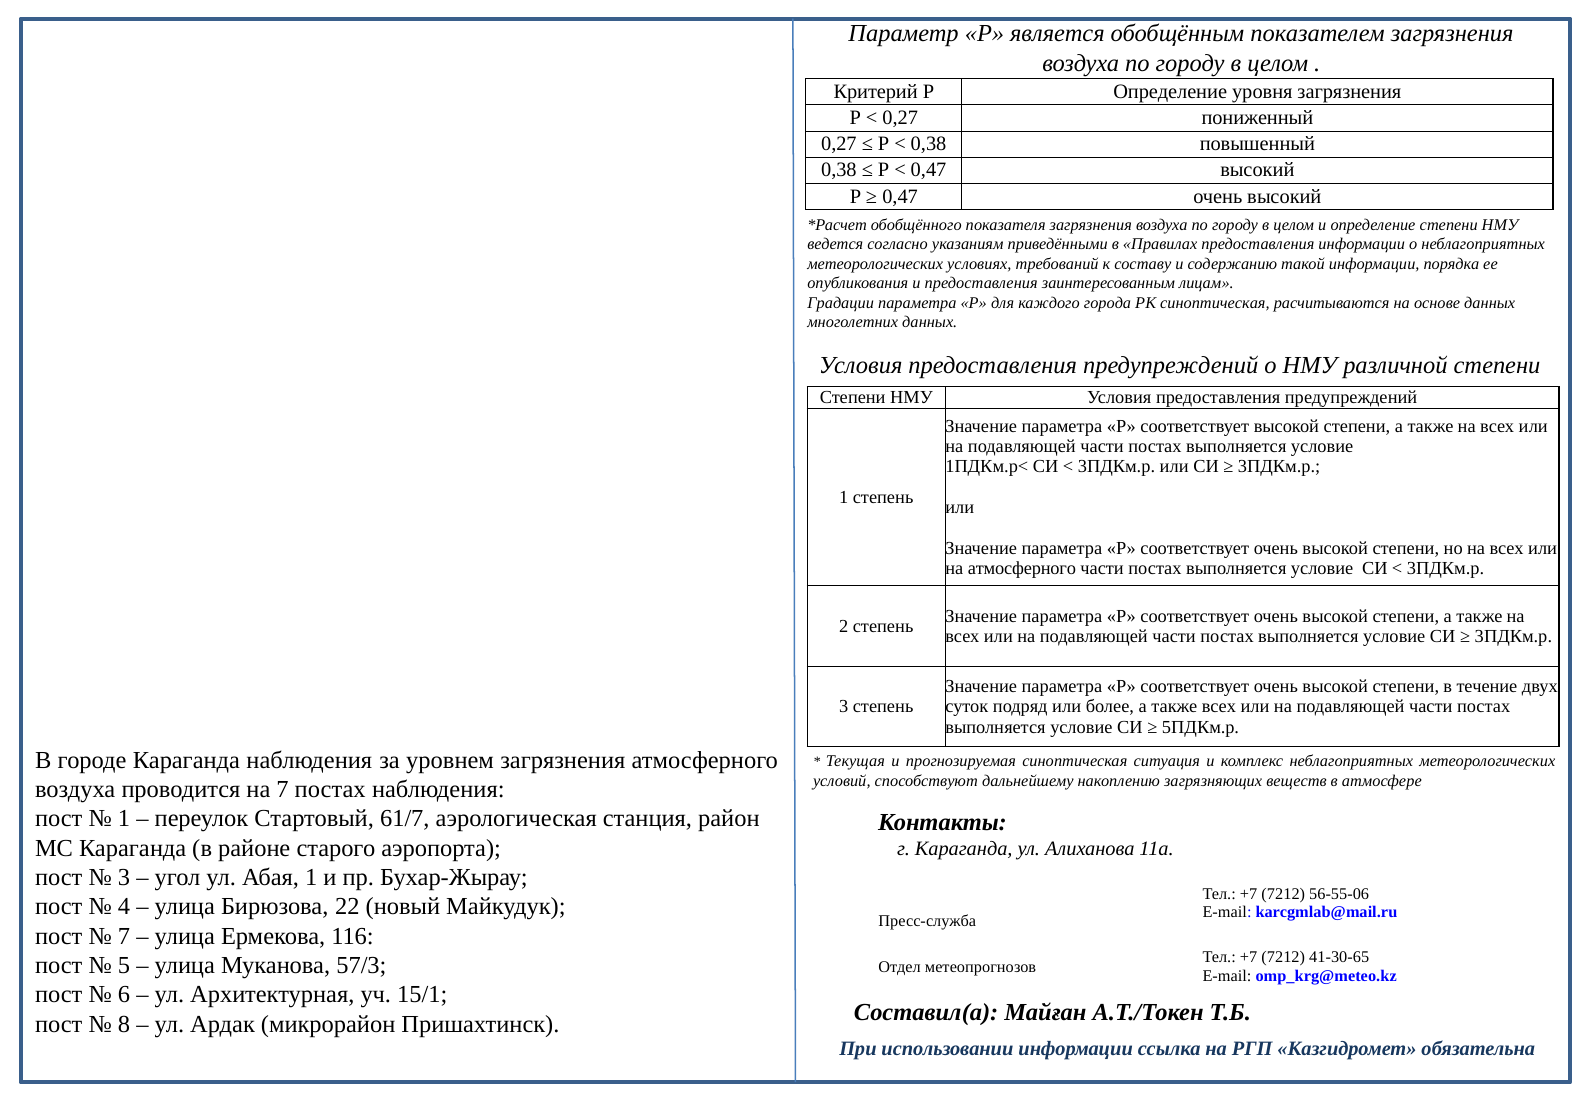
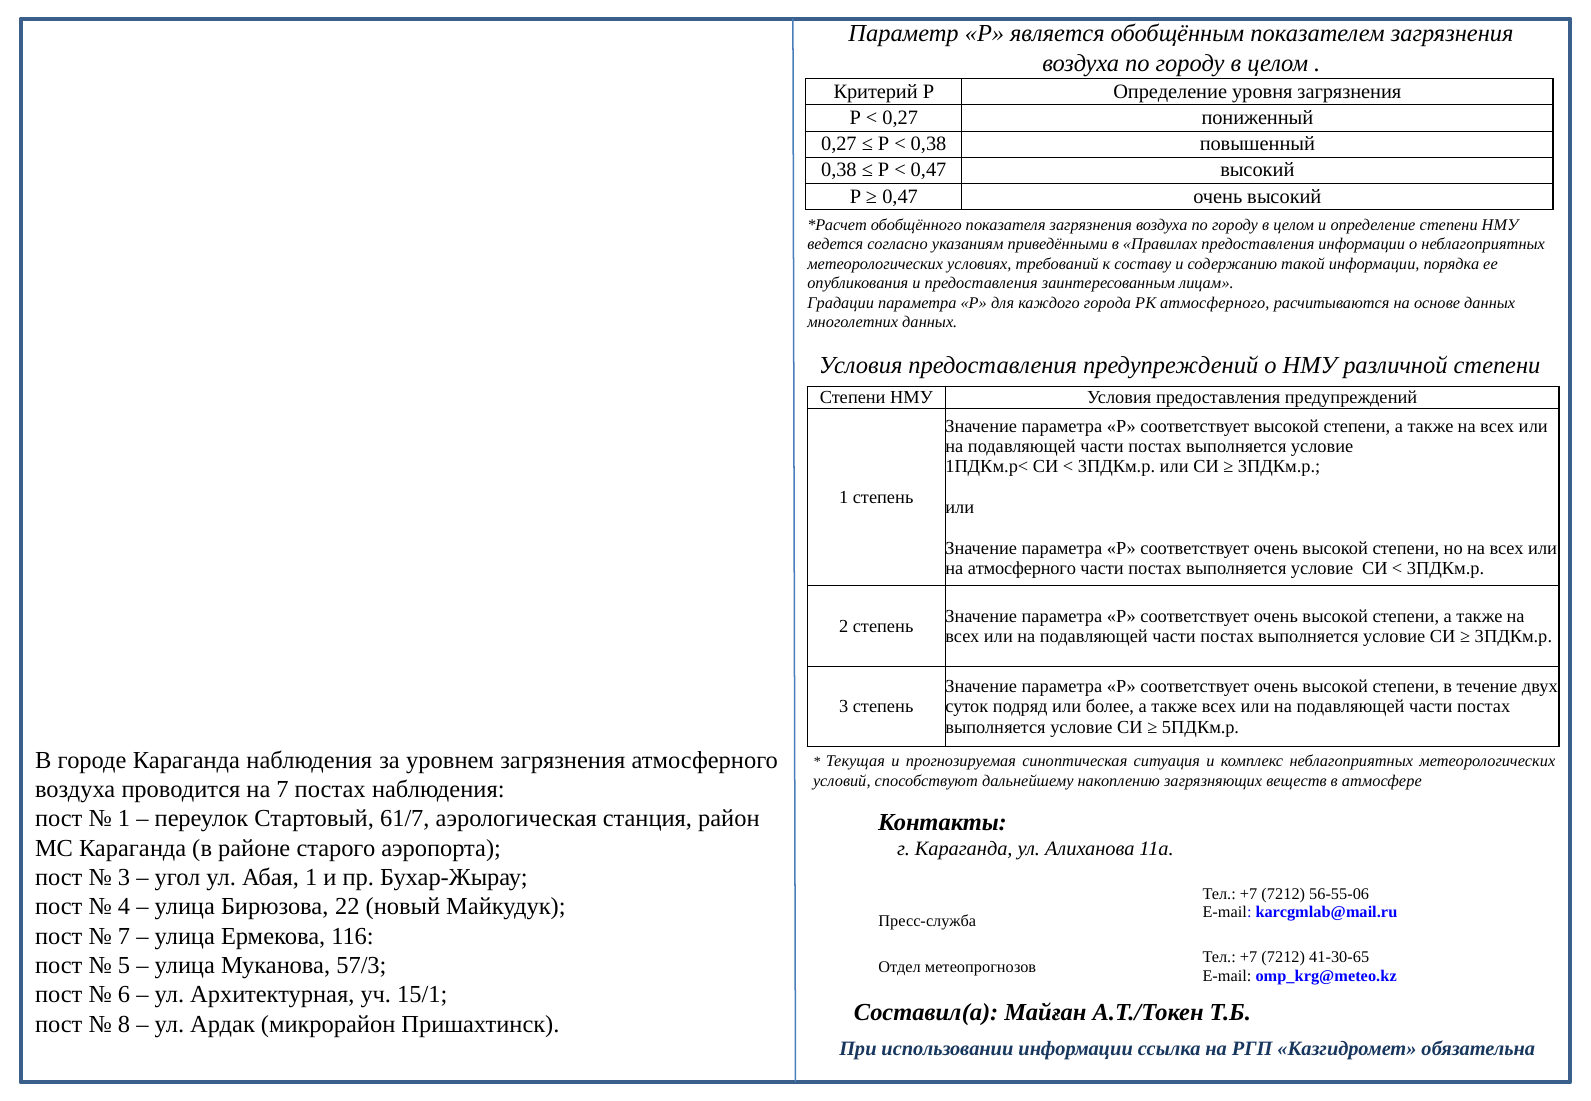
РК синоптическая: синоптическая -> атмосферного (1215, 303)
